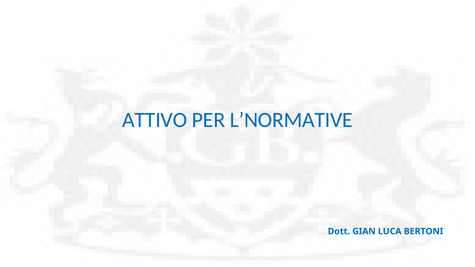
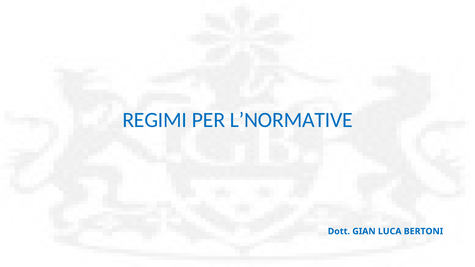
ATTIVO: ATTIVO -> REGIMI (155, 120)
